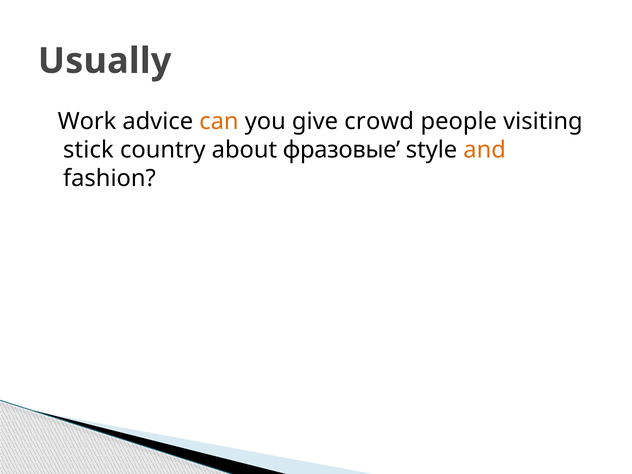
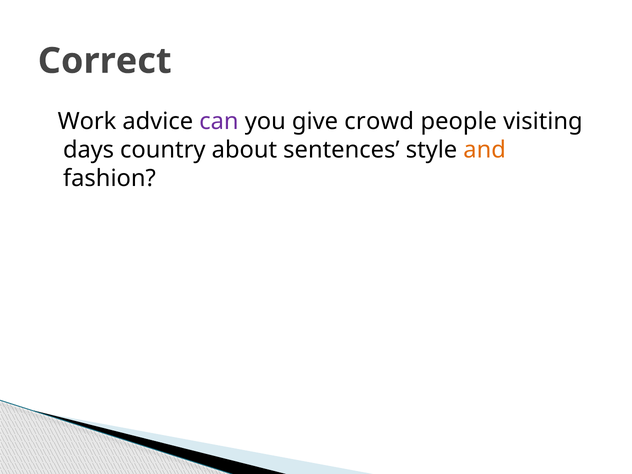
Usually: Usually -> Correct (105, 61)
can colour: orange -> purple (219, 121)
stick: stick -> days (89, 150)
фразовые: фразовые -> sentences (341, 150)
